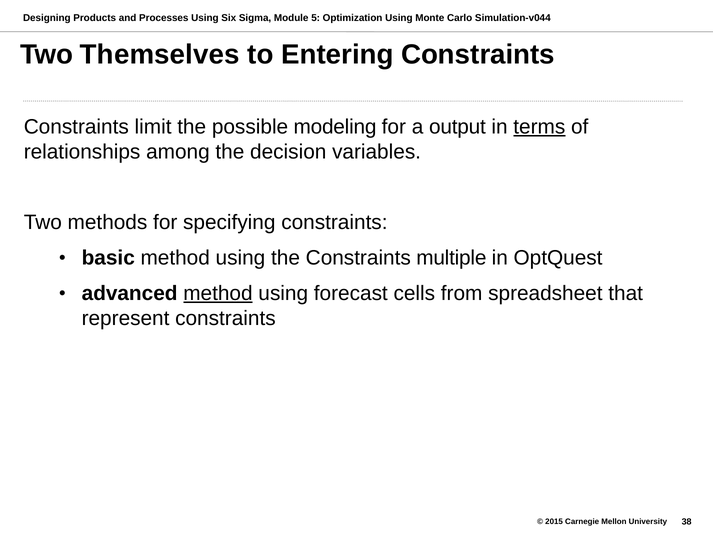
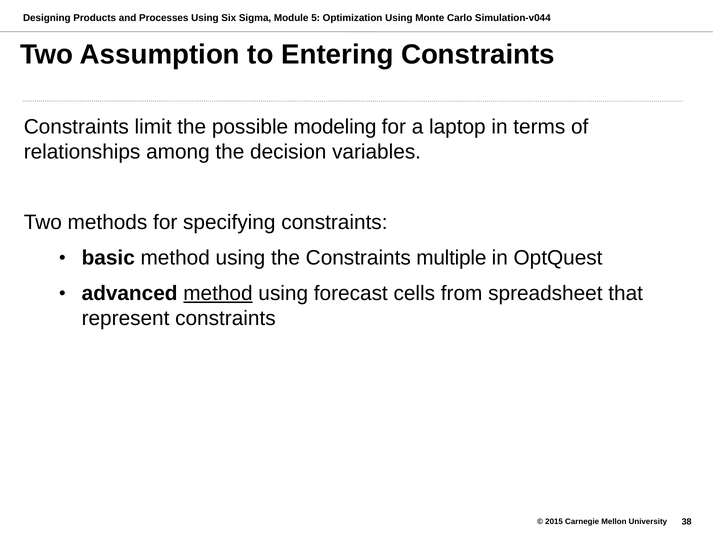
Themselves: Themselves -> Assumption (160, 55)
output: output -> laptop (457, 127)
terms underline: present -> none (539, 127)
